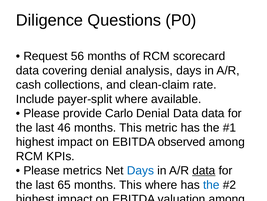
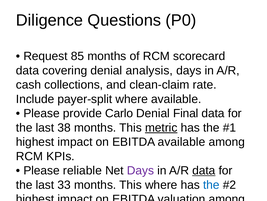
56: 56 -> 85 (78, 56)
Denial Data: Data -> Final (186, 113)
46: 46 -> 38 (64, 127)
metric underline: none -> present (161, 127)
EBITDA observed: observed -> available (182, 141)
metrics: metrics -> reliable (82, 170)
Days colour: blue -> purple (141, 170)
65: 65 -> 33 (64, 184)
